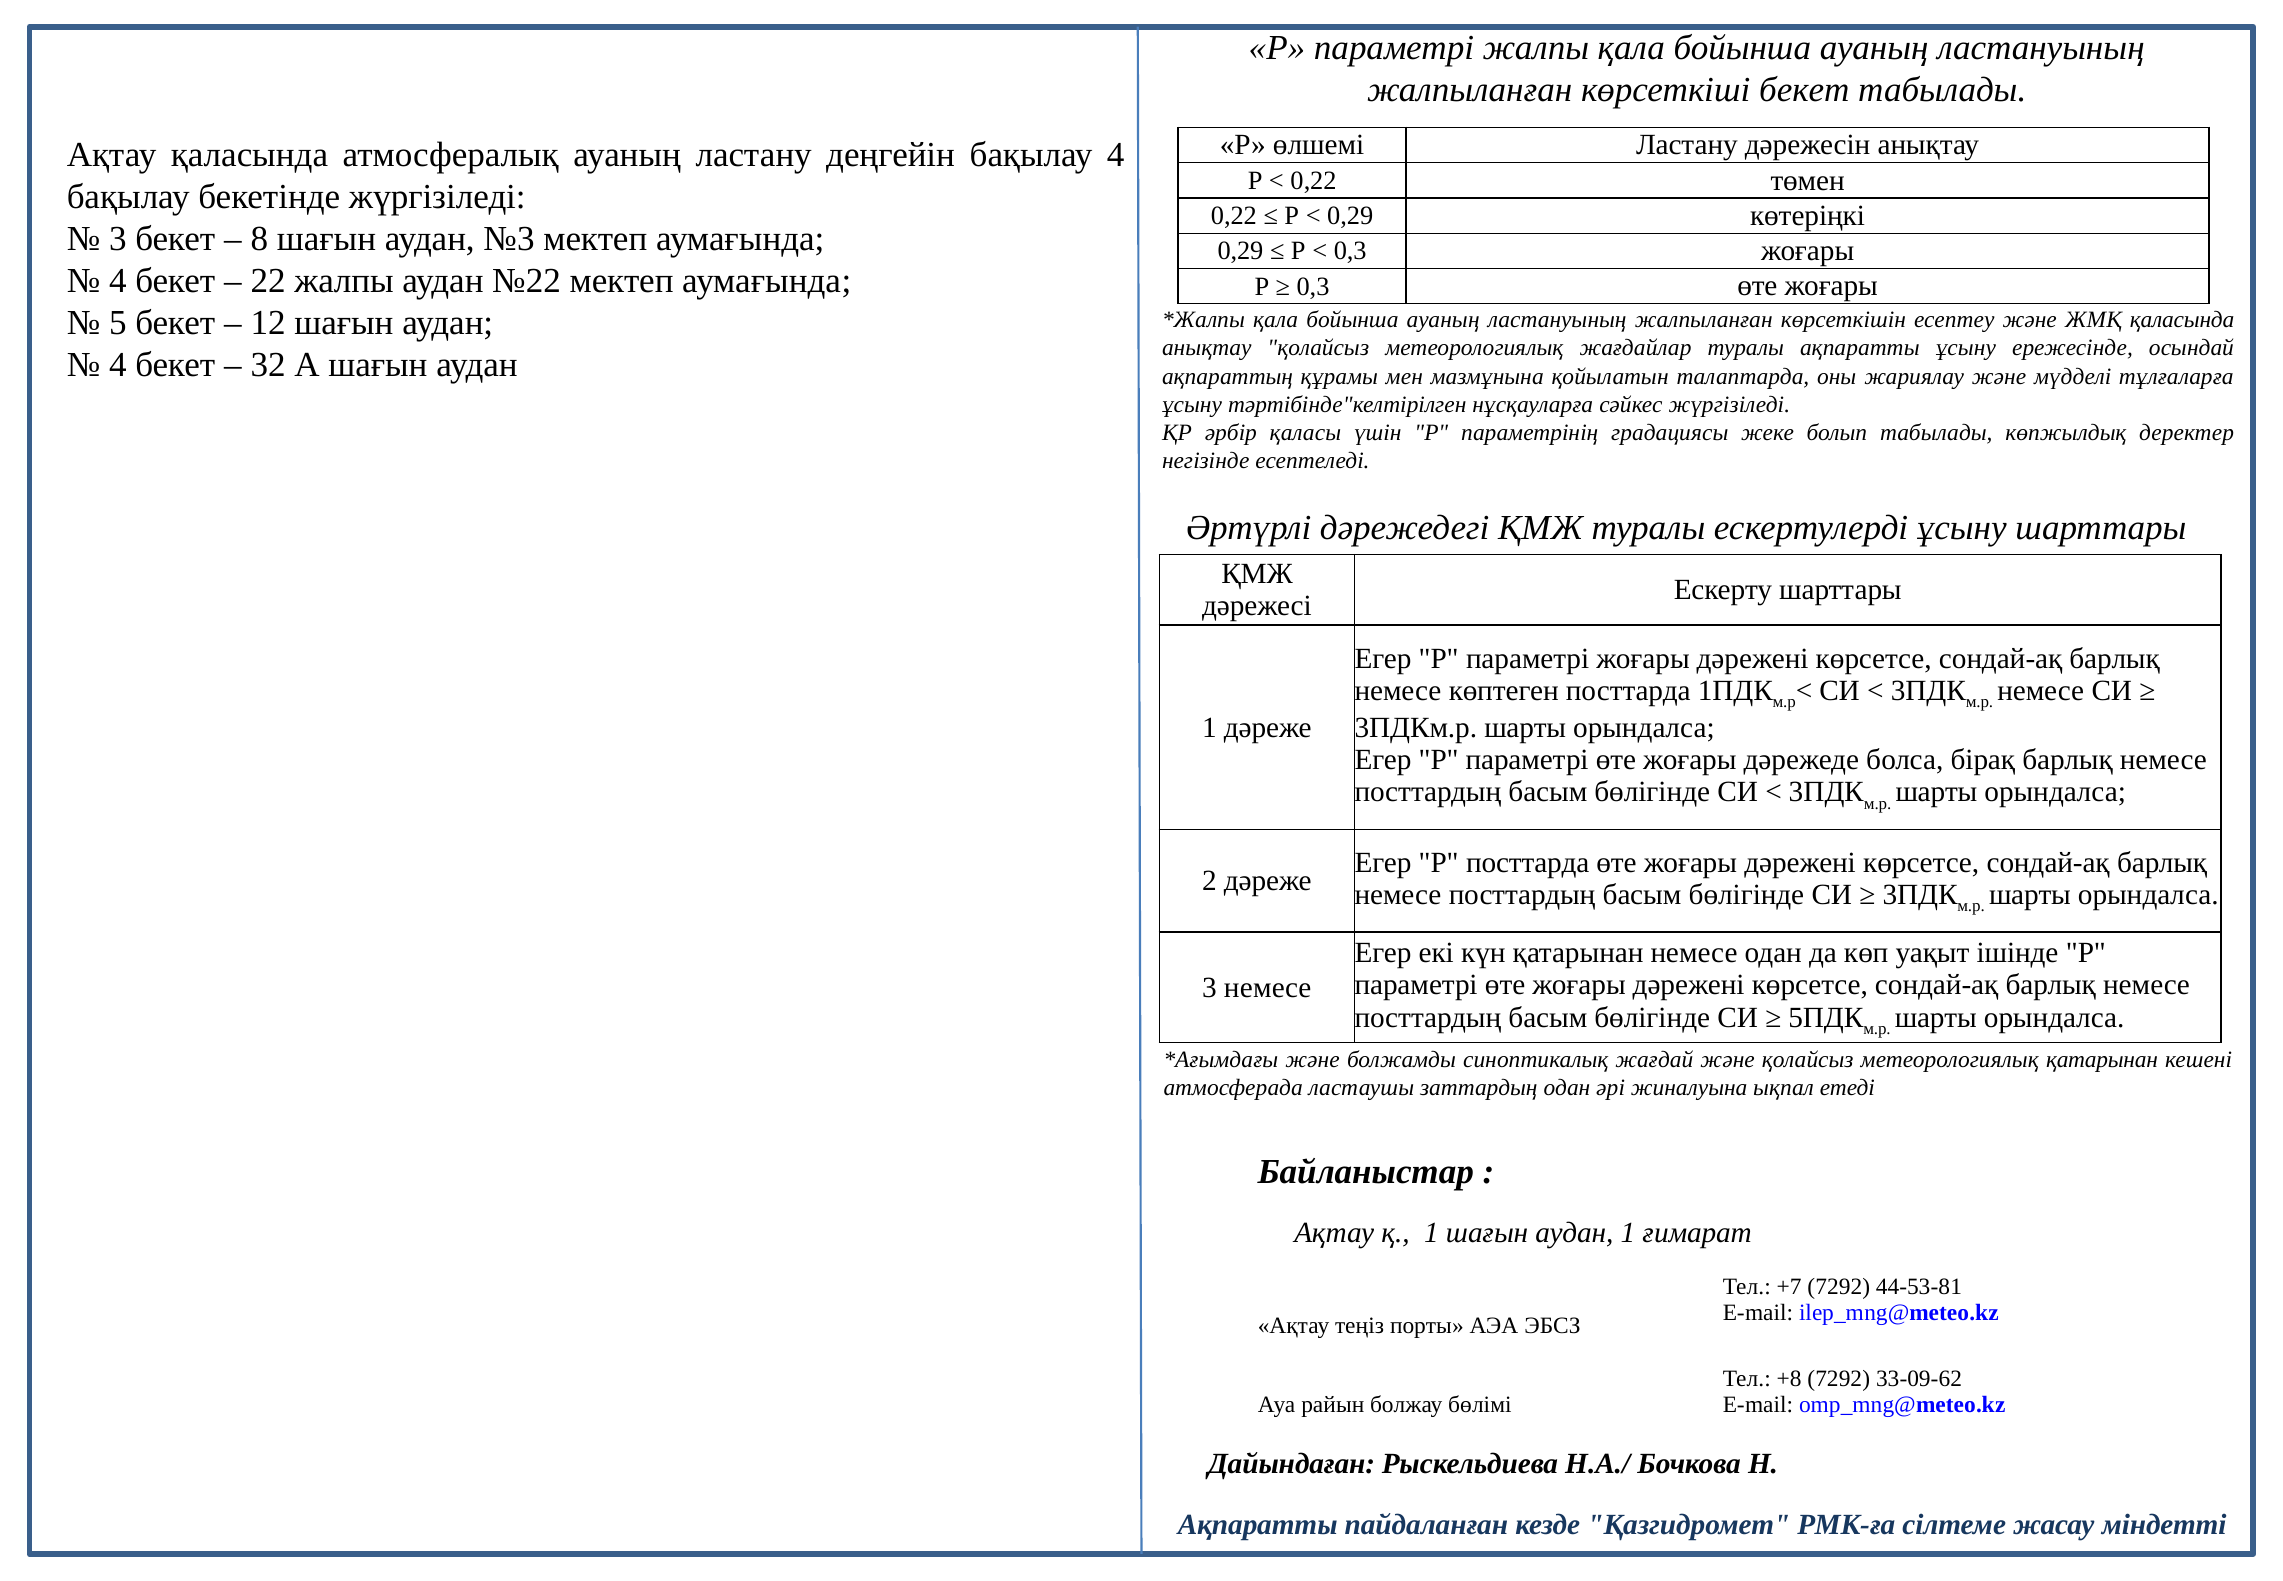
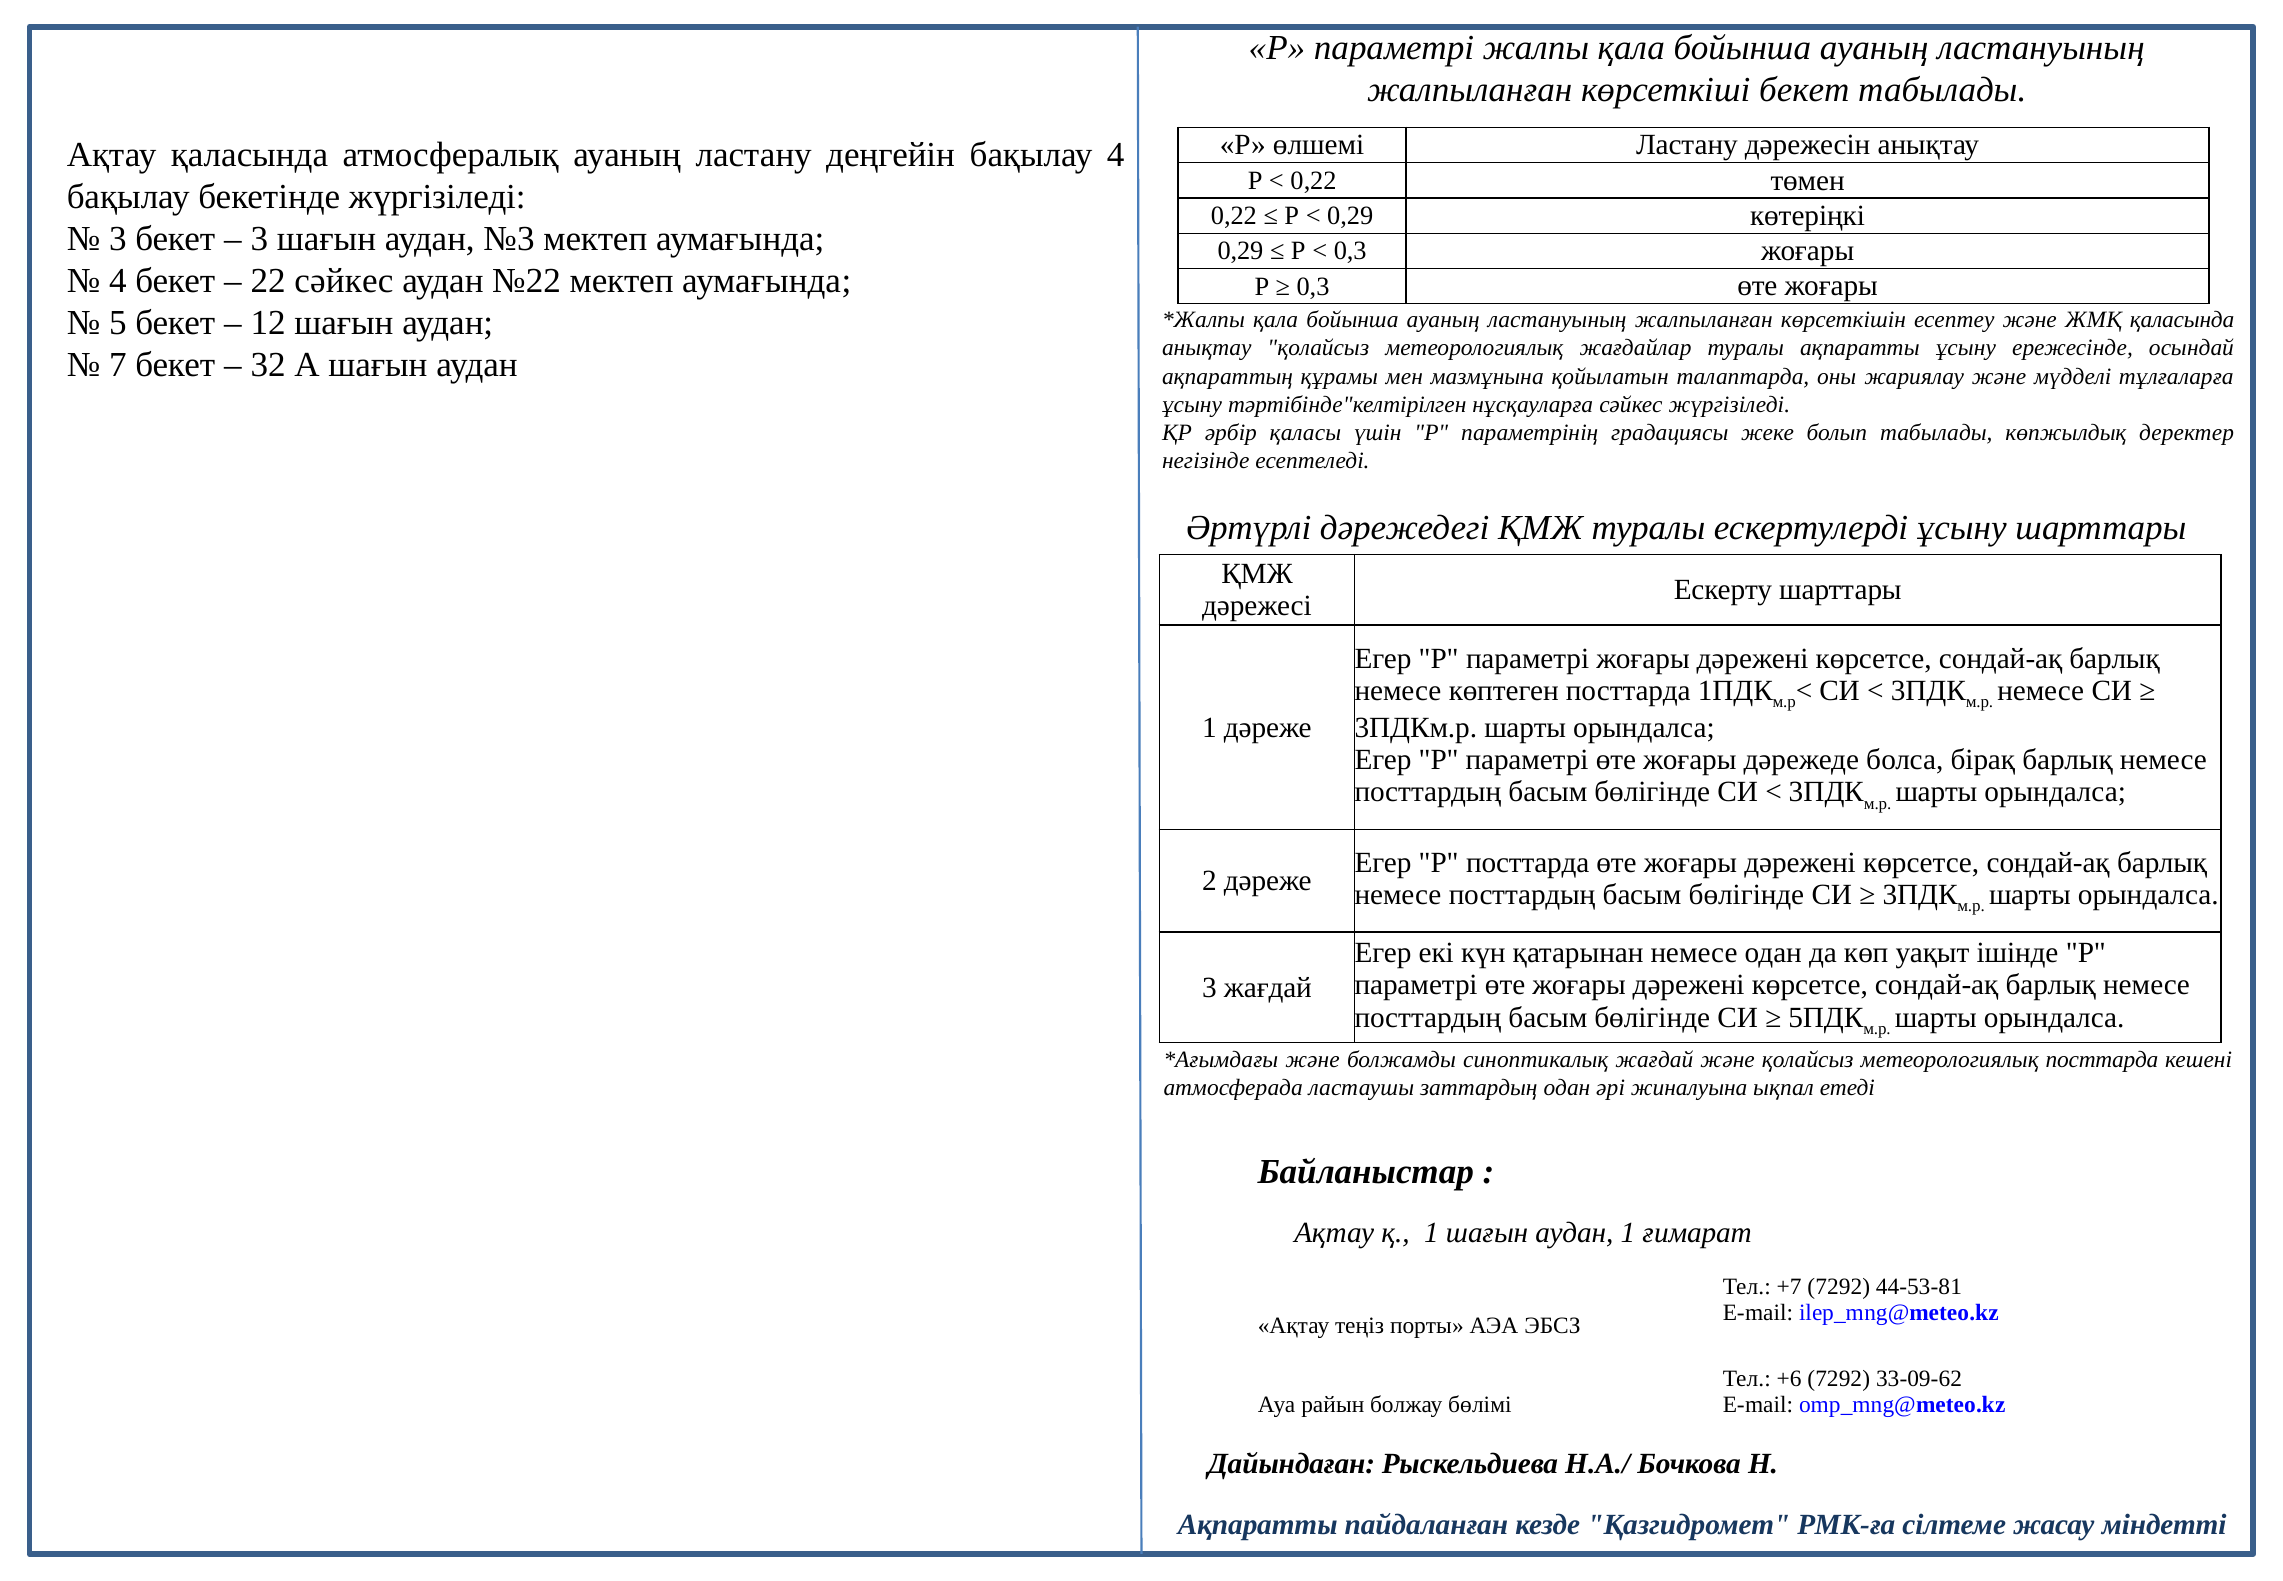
8: 8 -> 3 (259, 239)
22 жалпы: жалпы -> сәйкес (344, 281)
4: 4 -> 7 (118, 365)
3 немесе: немесе -> жағдай (1268, 987)
метеорологиялық қатарынан: қатарынан -> посттарда (2102, 1059)
+8: +8 -> +6 (1789, 1379)
